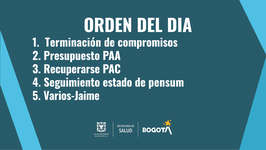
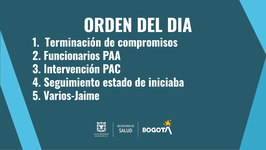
Presupuesto: Presupuesto -> Funcionarios (72, 56)
Recuperarse: Recuperarse -> Intervención (72, 69)
pensum: pensum -> iniciaba (166, 83)
